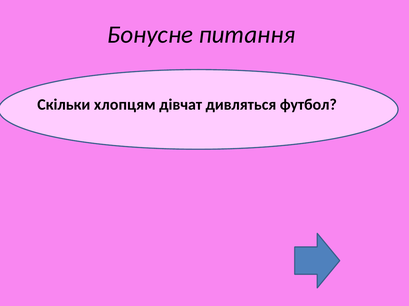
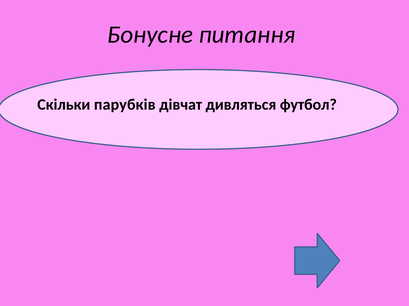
хлопцям: хлопцям -> парубків (125, 105)
